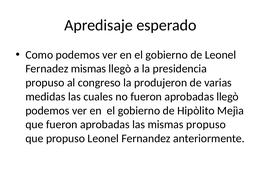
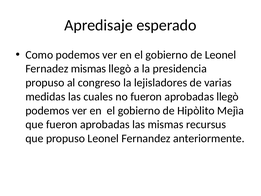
produjeron: produjeron -> lejisladores (161, 83)
mismas propuso: propuso -> recursus (206, 124)
